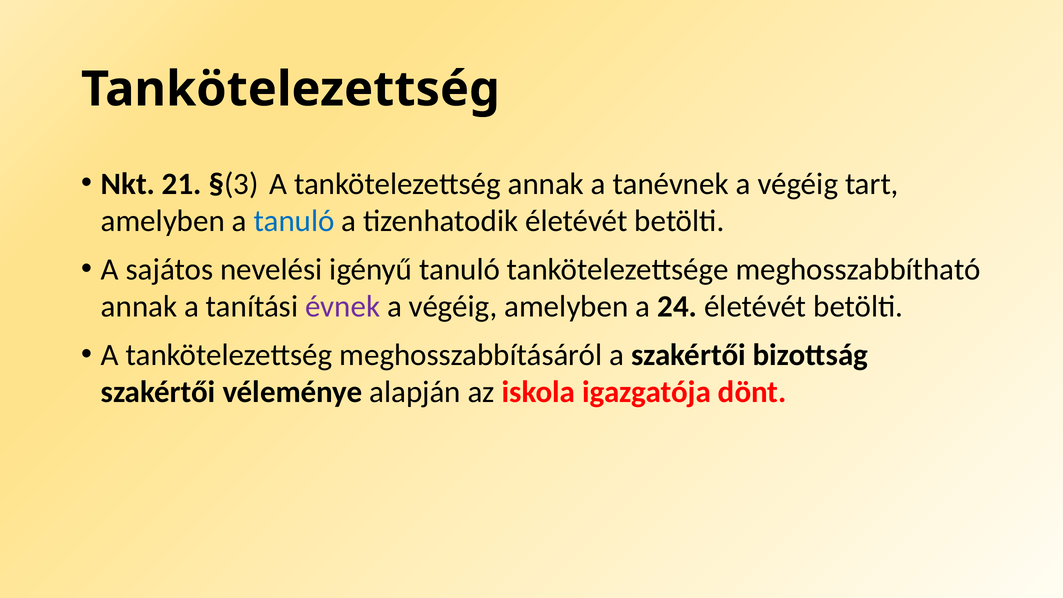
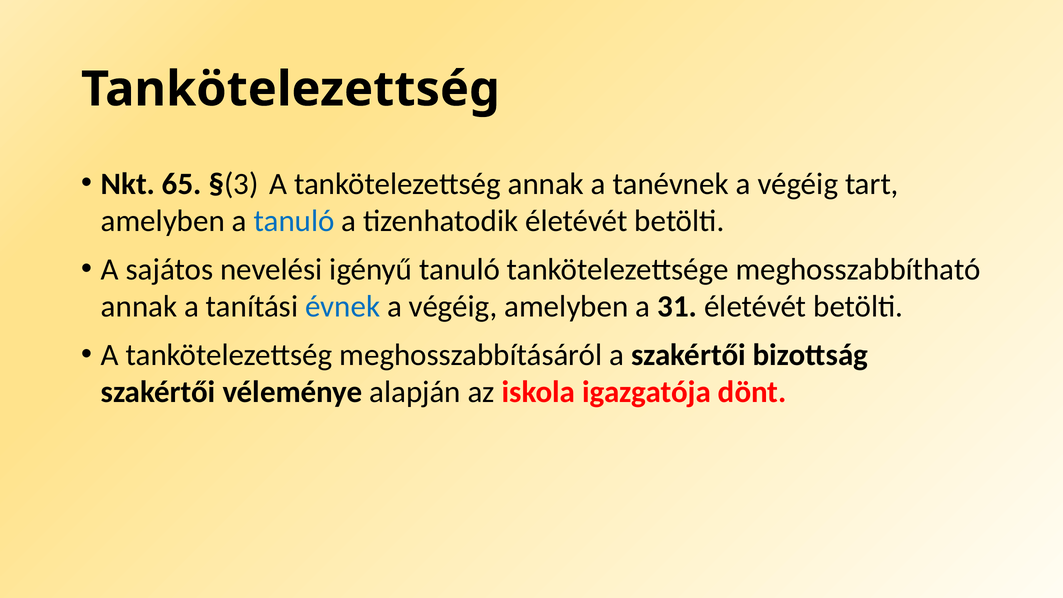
21: 21 -> 65 (182, 184)
évnek colour: purple -> blue (343, 307)
24: 24 -> 31 (677, 307)
